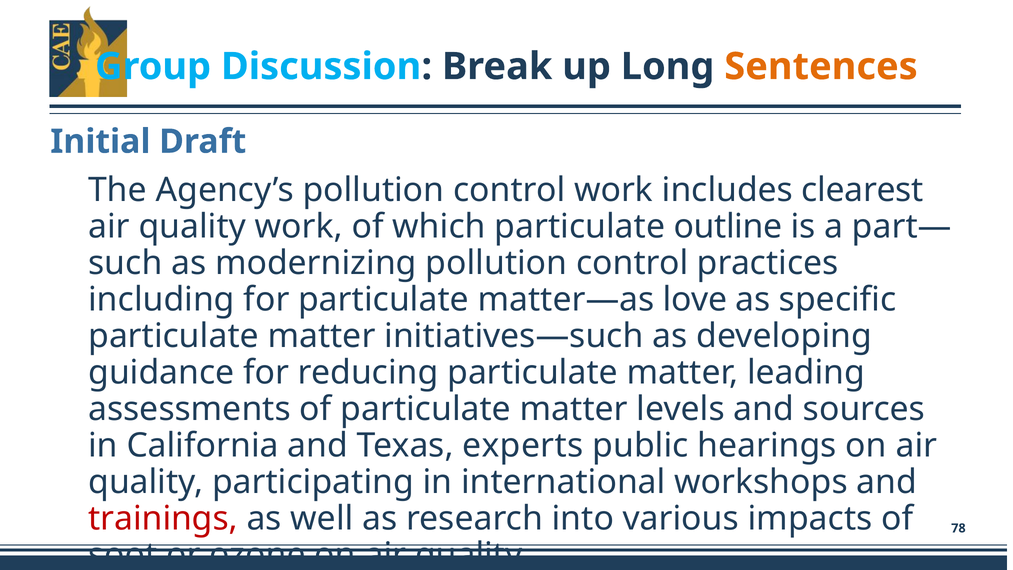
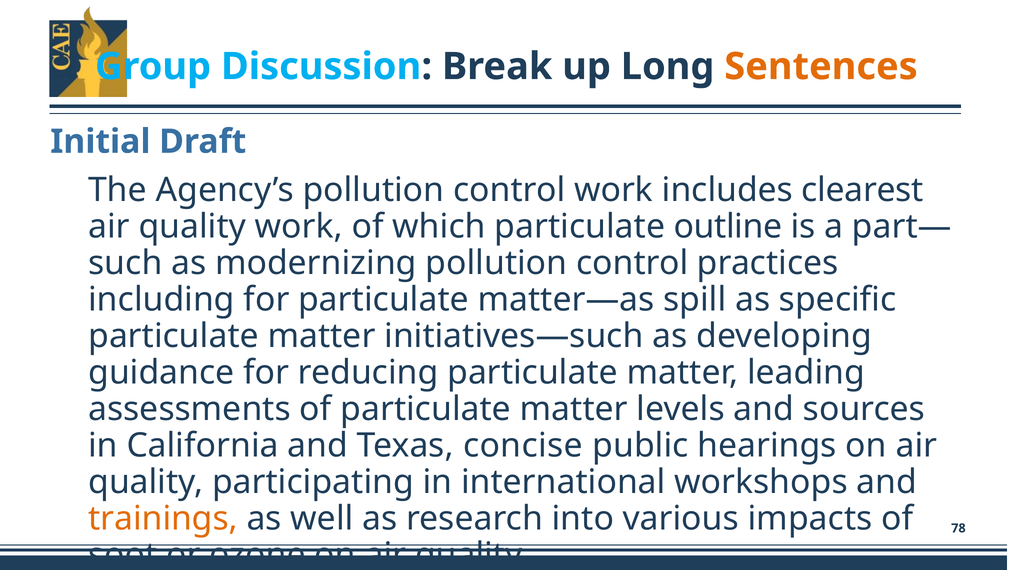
love: love -> spill (695, 300)
experts: experts -> concise (523, 446)
trainings colour: red -> orange (163, 519)
